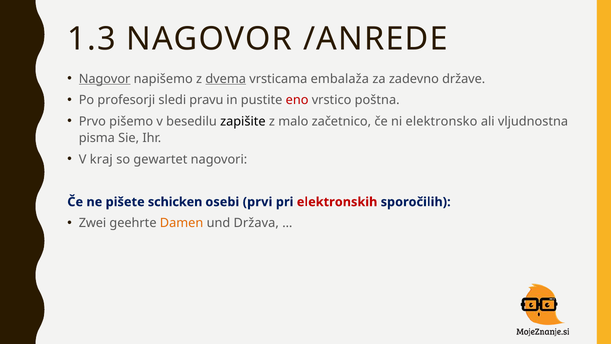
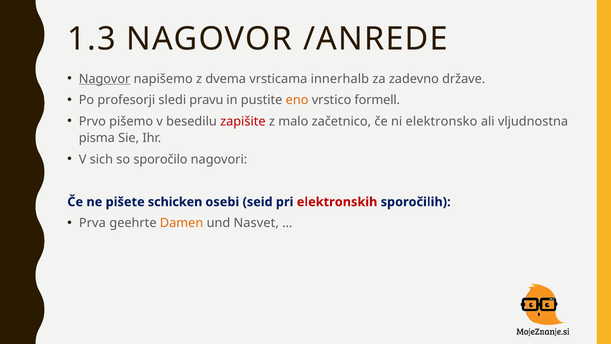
dvema underline: present -> none (226, 79)
embalaža: embalaža -> innerhalb (340, 79)
eno colour: red -> orange (297, 100)
poštna: poštna -> formell (377, 100)
zapišite colour: black -> red (243, 121)
kraj: kraj -> sich (101, 159)
gewartet: gewartet -> sporočilo (160, 159)
prvi: prvi -> seid (258, 202)
Zwei: Zwei -> Prva (92, 223)
Država: Država -> Nasvet (256, 223)
